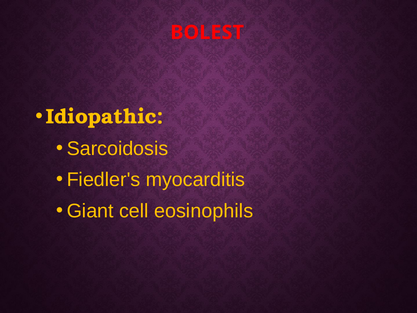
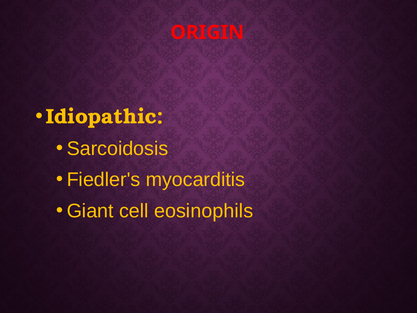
BOLEST: BOLEST -> ORIGIN (207, 32)
